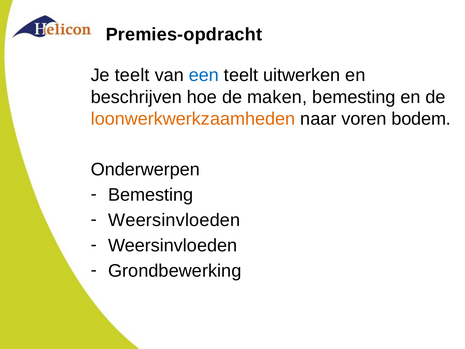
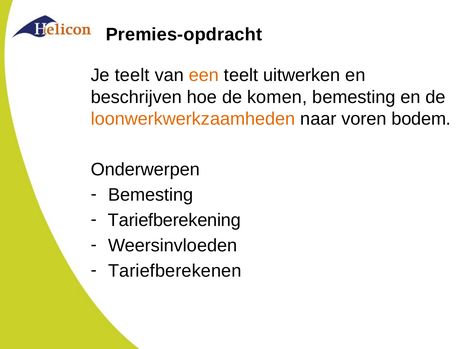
een colour: blue -> orange (204, 75)
maken: maken -> komen (277, 97)
Weersinvloeden: Weersinvloeden -> Tariefberekening (174, 220)
Grondbewerking: Grondbewerking -> Tariefberekenen (175, 271)
